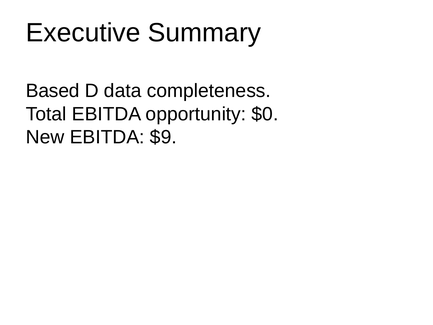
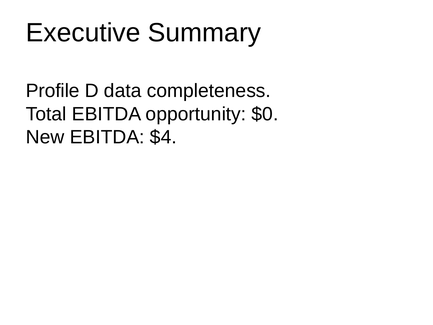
Based: Based -> Profile (53, 91)
$9: $9 -> $4 (163, 137)
